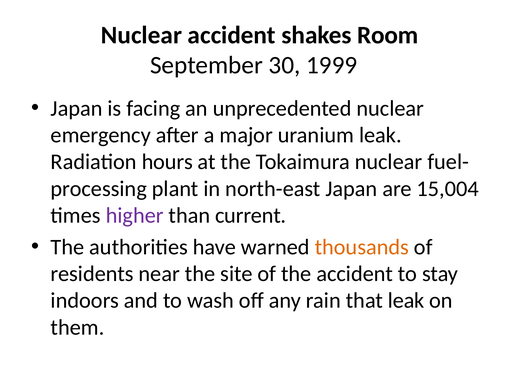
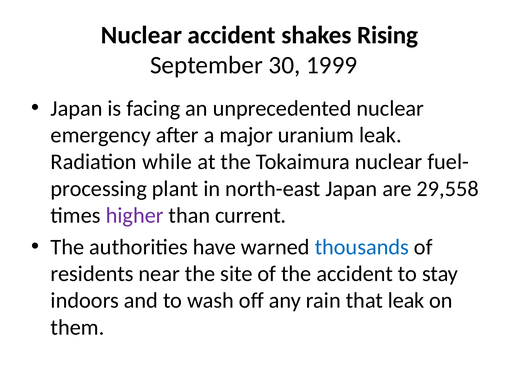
Room: Room -> Rising (388, 35)
hours: hours -> while (167, 162)
15,004: 15,004 -> 29,558 (448, 189)
thousands colour: orange -> blue (362, 247)
